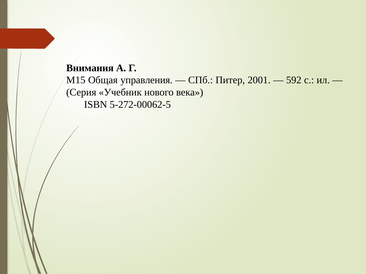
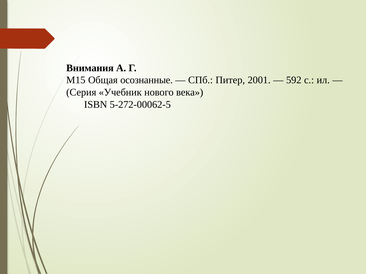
управления: управления -> осознанные (147, 80)
